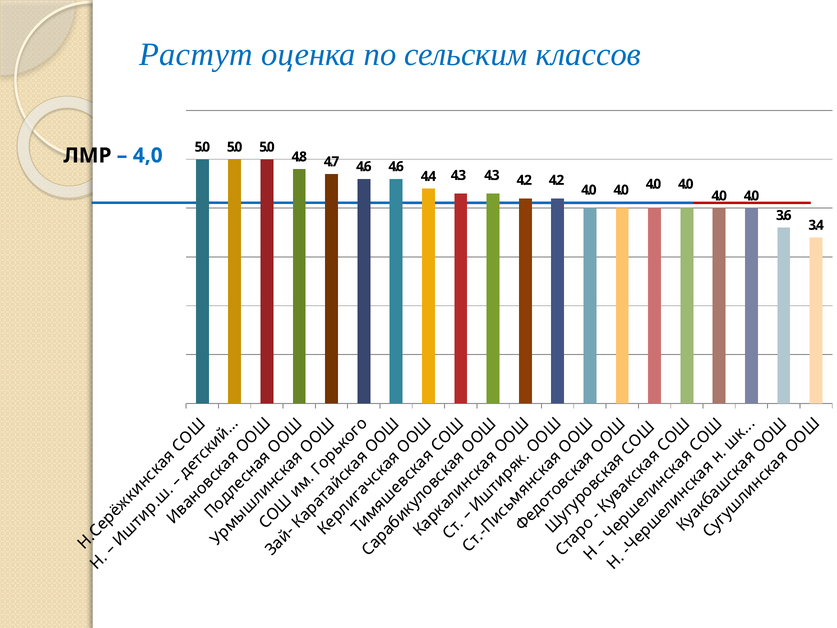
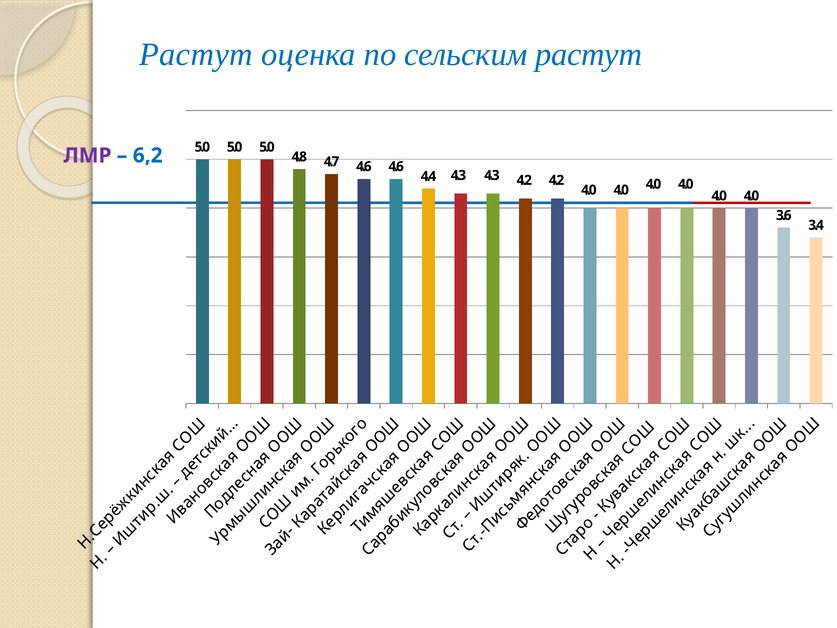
сельским классов: классов -> растут (589, 55)
ЛМР colour: black -> purple (87, 155)
4,0: 4,0 -> 6,2 (148, 155)
